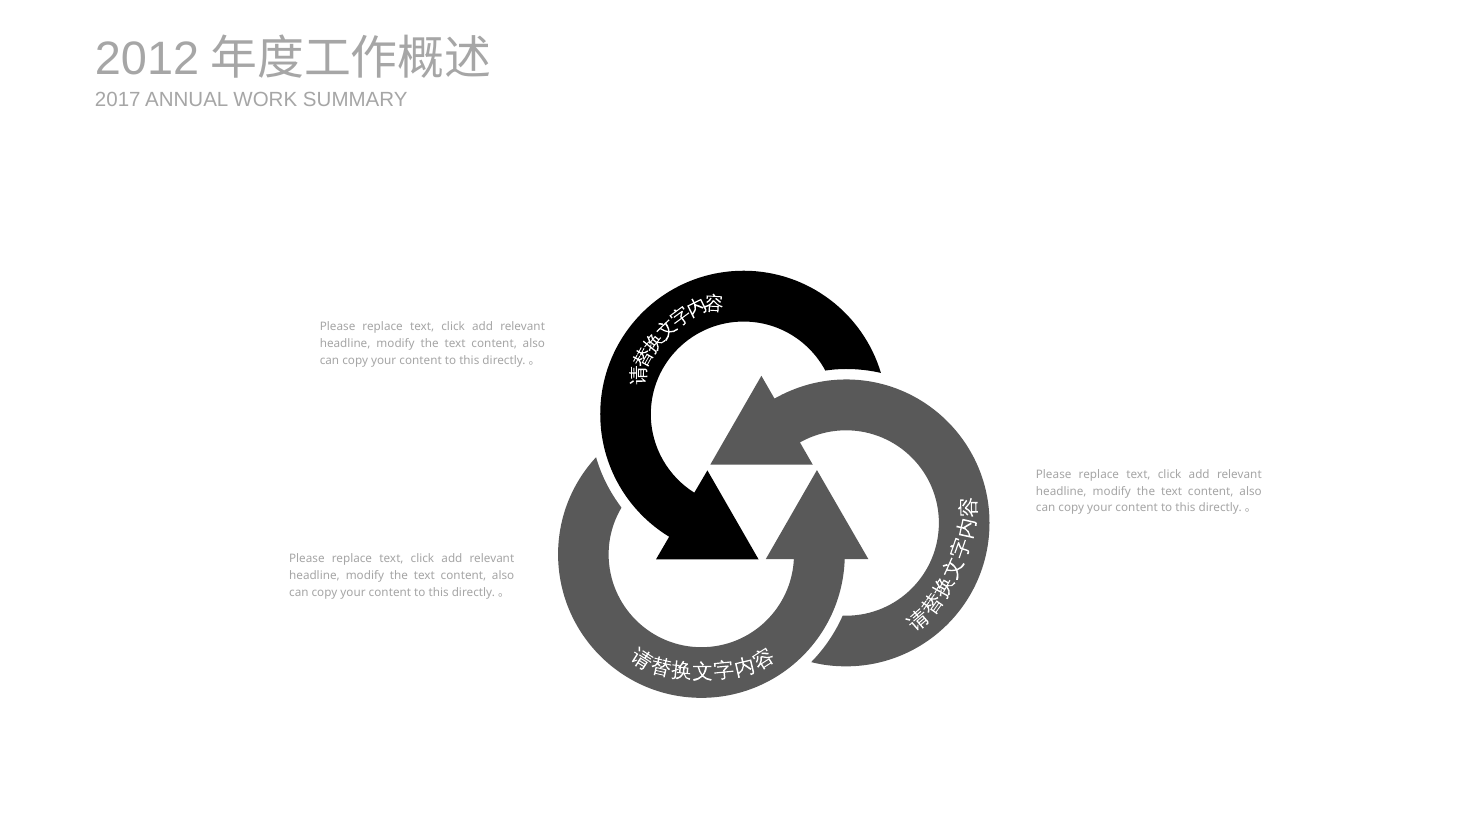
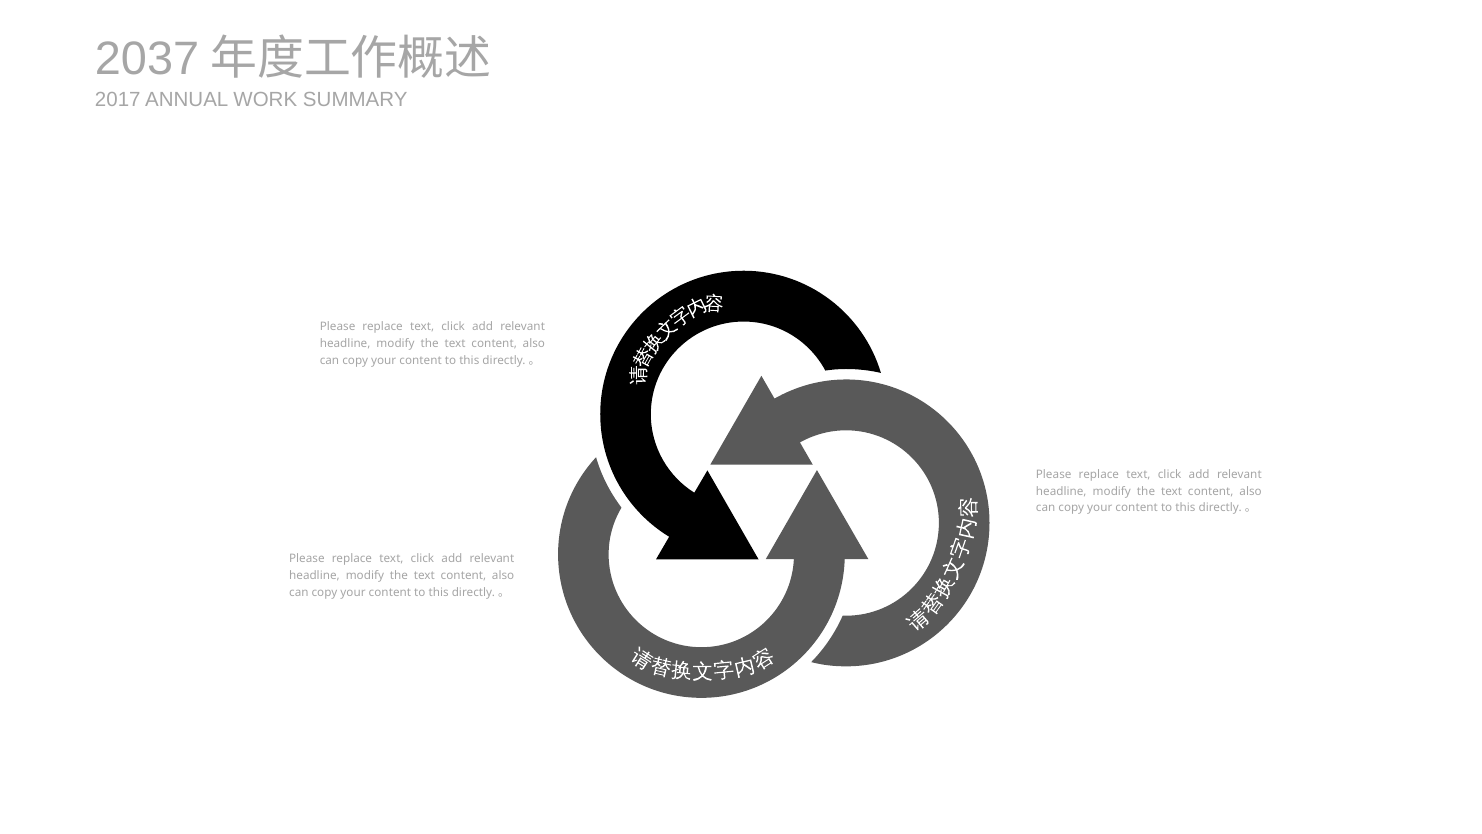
2012: 2012 -> 2037 (147, 59)
